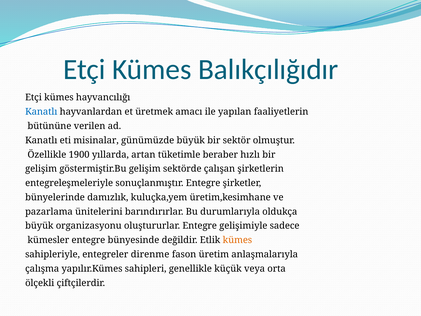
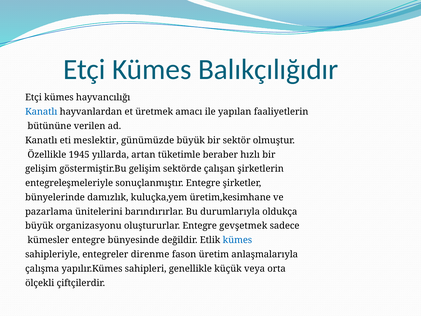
misinalar: misinalar -> meslektir (96, 140)
1900: 1900 -> 1945 (79, 154)
gelişimiyle: gelişimiyle -> gevşetmek (243, 226)
kümes colour: orange -> blue (237, 240)
